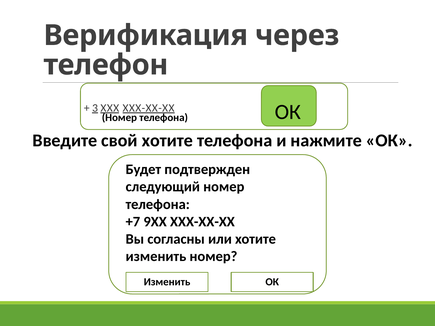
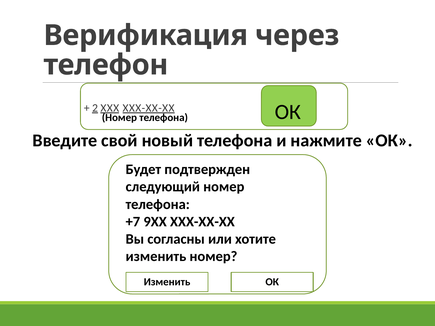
3: 3 -> 2 (95, 108)
свой хотите: хотите -> новый (167, 141)
